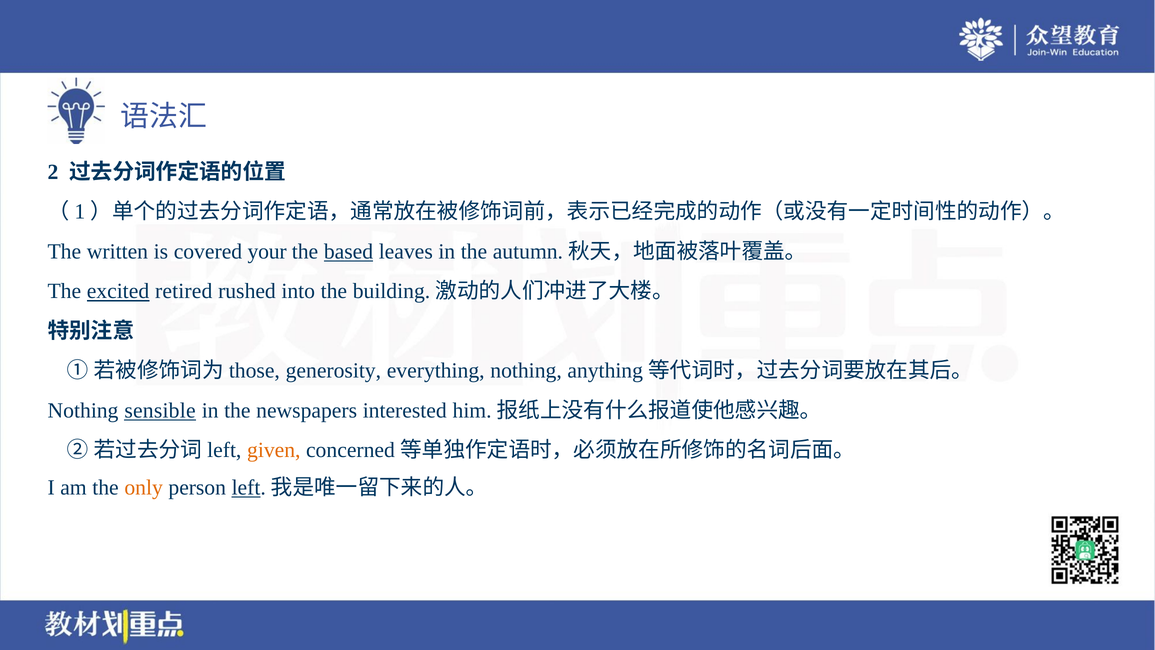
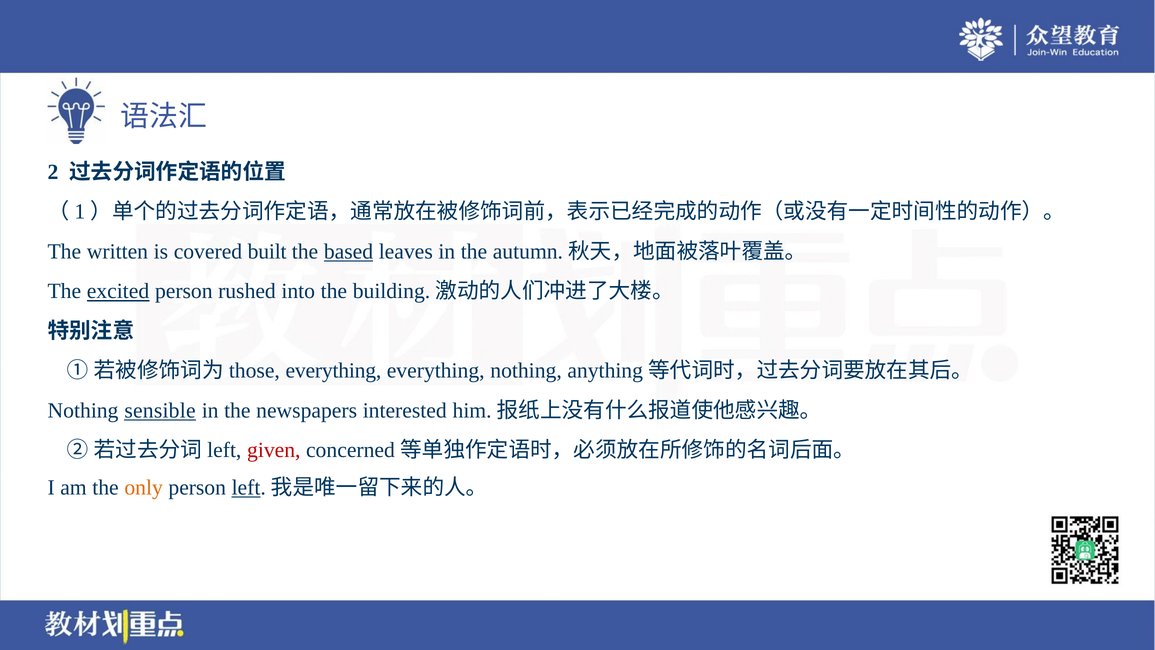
your: your -> built (267, 251)
excited retired: retired -> person (184, 291)
generosity: generosity -> everything (333, 370)
given colour: orange -> red (274, 450)
